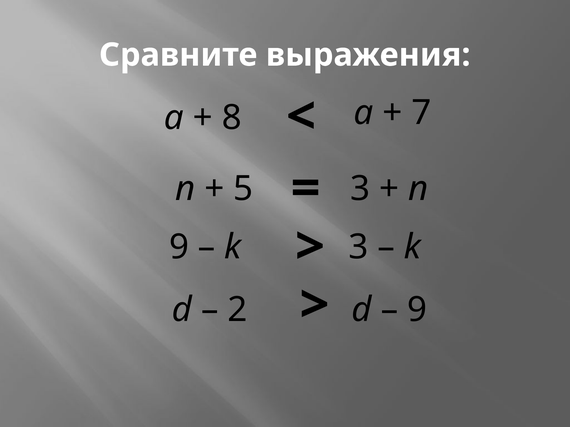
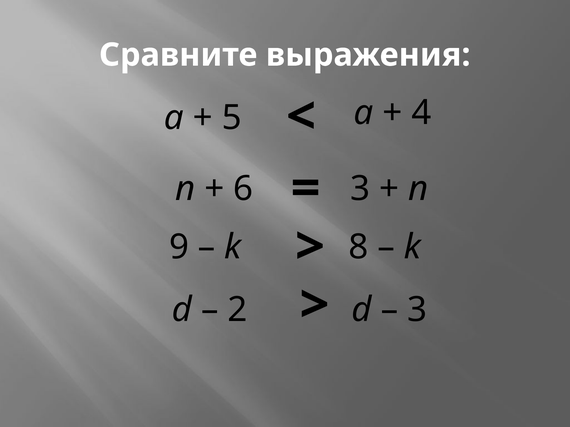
8: 8 -> 5 (232, 118)
7: 7 -> 4 (422, 113)
5: 5 -> 6 (243, 189)
k 3: 3 -> 8 (359, 247)
9: 9 -> 3 (417, 310)
